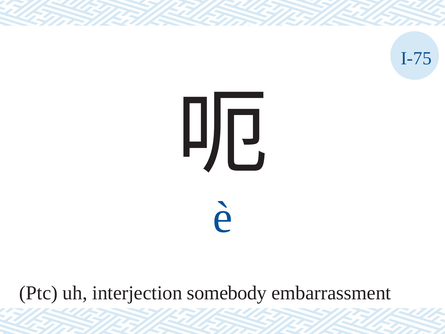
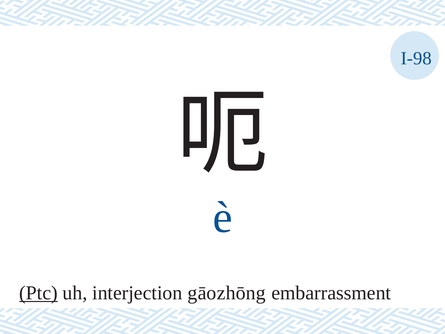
I-75: I-75 -> I-98 (416, 58)
Ptc underline: none -> present (38, 293)
somebody: somebody -> gāozhōng (227, 293)
